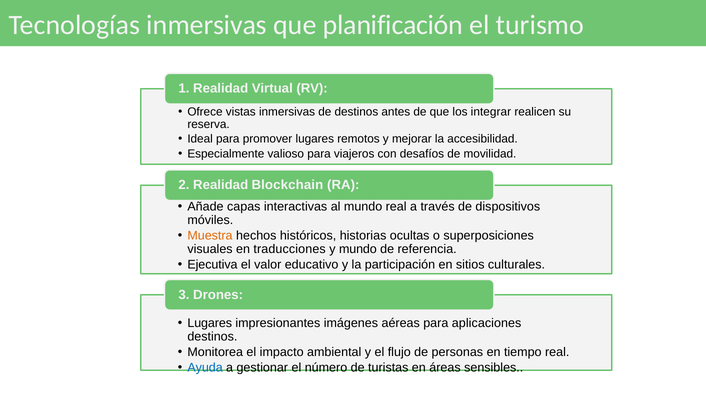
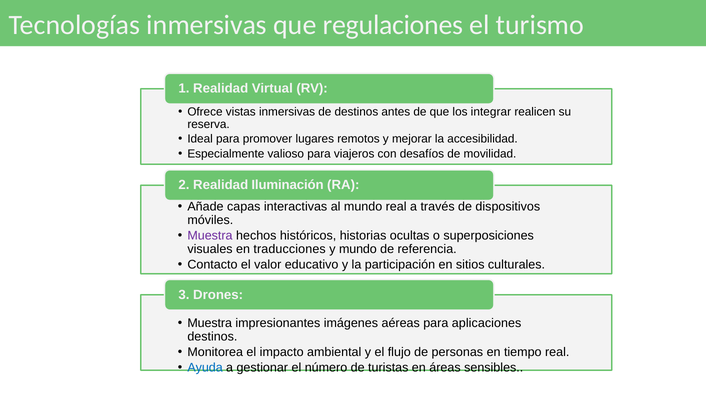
planificación: planificación -> regulaciones (393, 25)
Blockchain: Blockchain -> Iluminación (288, 185)
Muestra colour: orange -> purple (210, 236)
Ejecutiva: Ejecutiva -> Contacto (212, 265)
Lugares: Lugares -> Muestra (210, 323)
